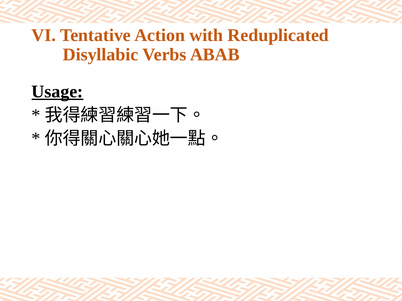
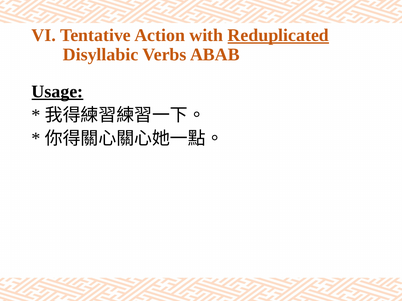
Reduplicated underline: none -> present (278, 35)
